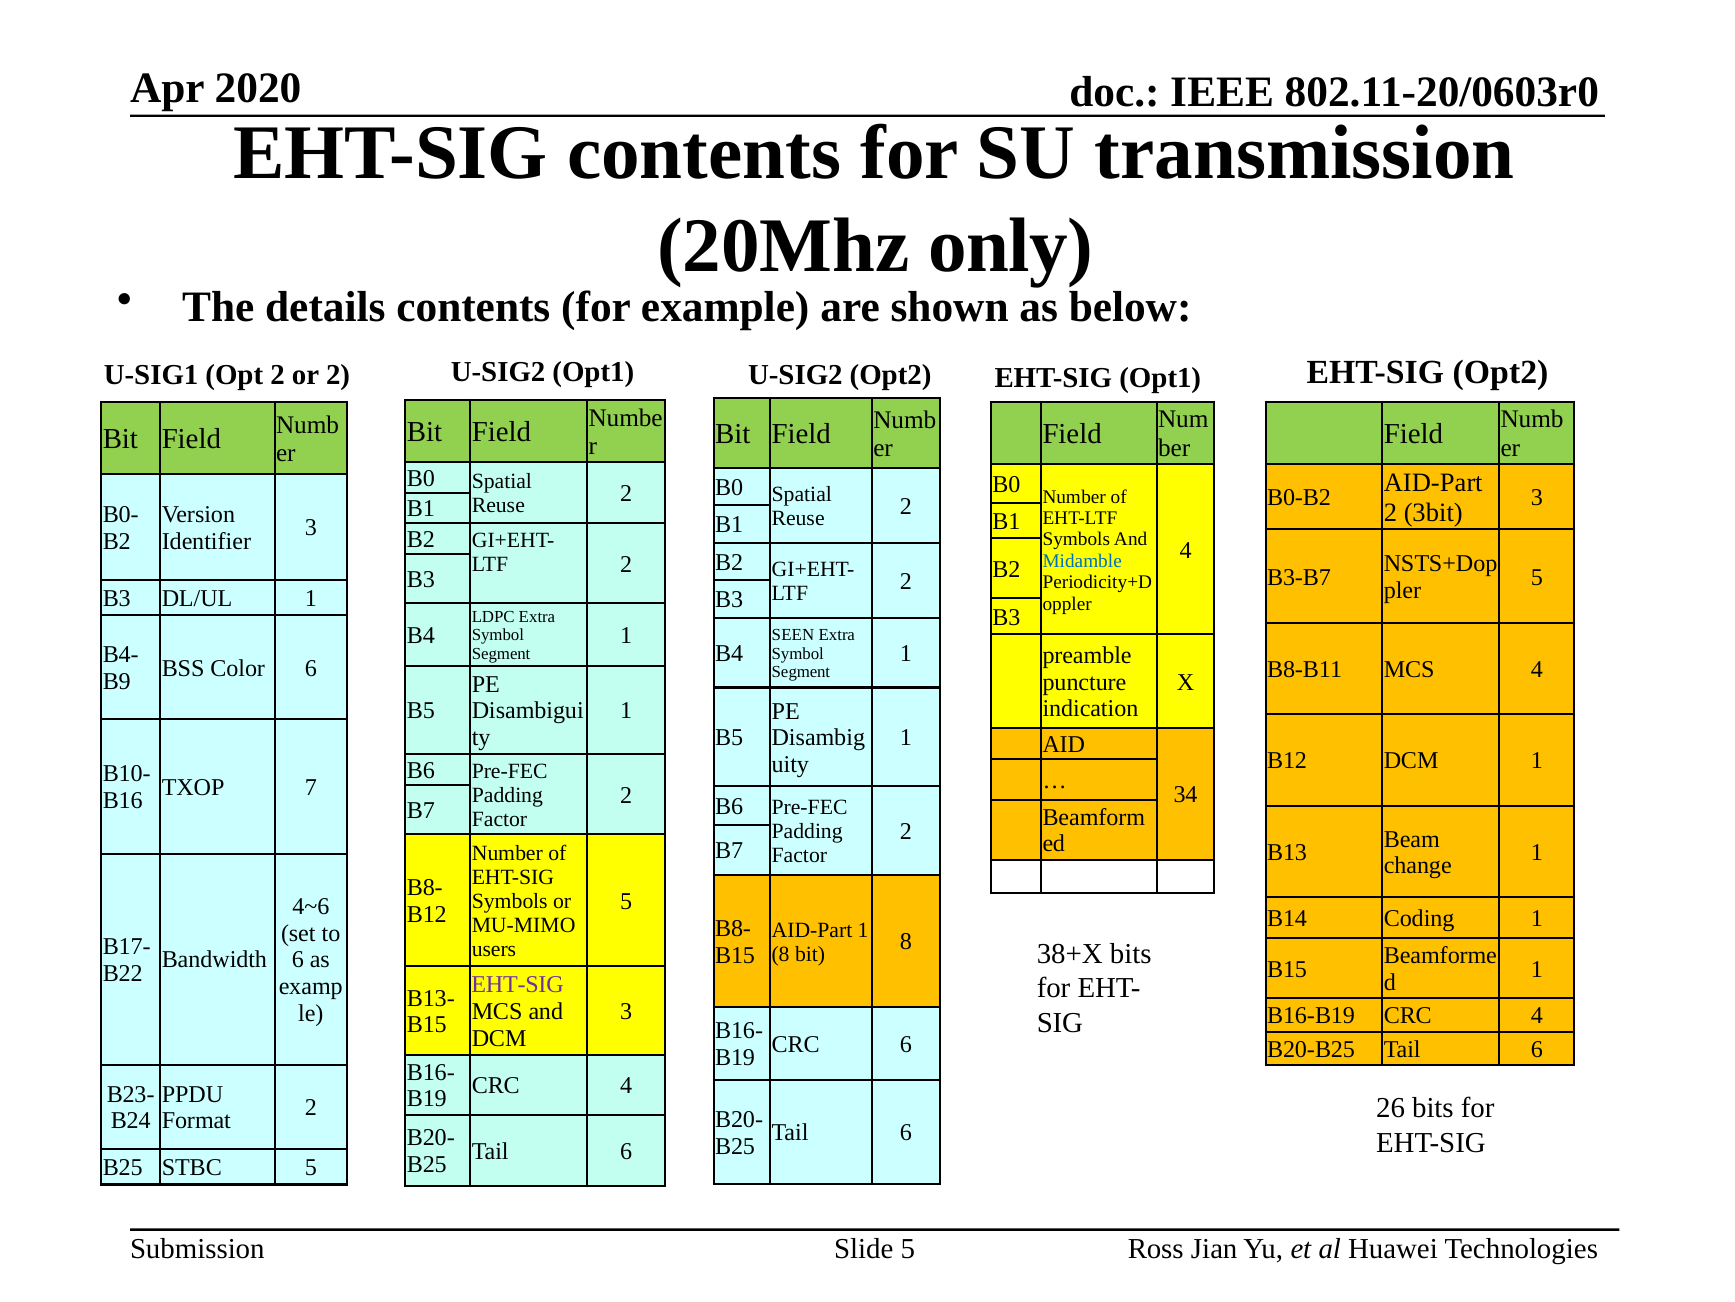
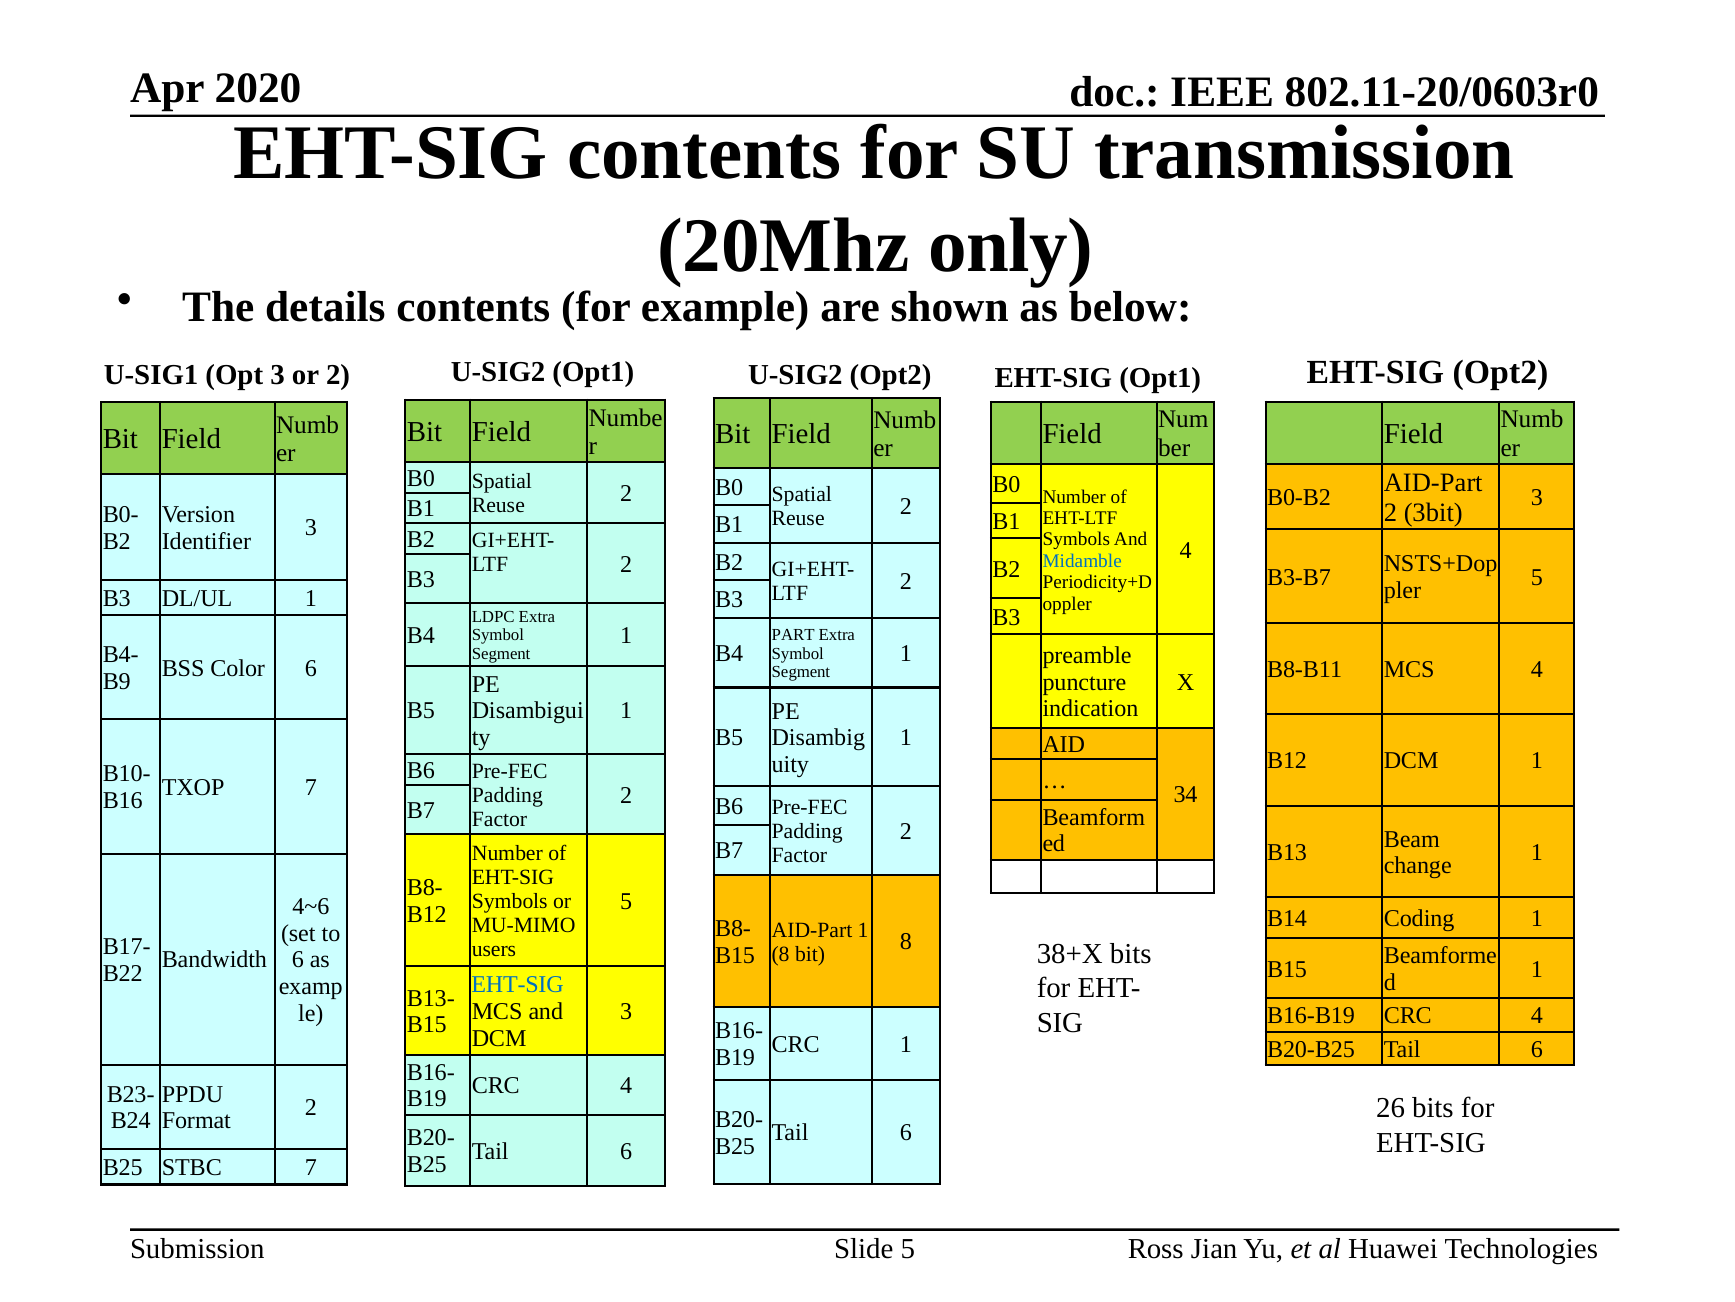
Opt 2: 2 -> 3 (278, 375)
SEEN: SEEN -> PART (793, 634)
EHT-SIG colour: purple -> blue (518, 984)
CRC 6: 6 -> 1 (906, 1043)
STBC 5: 5 -> 7 (311, 1167)
